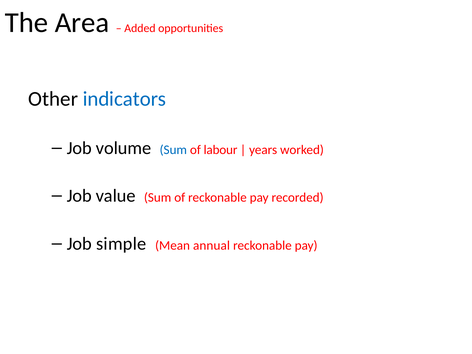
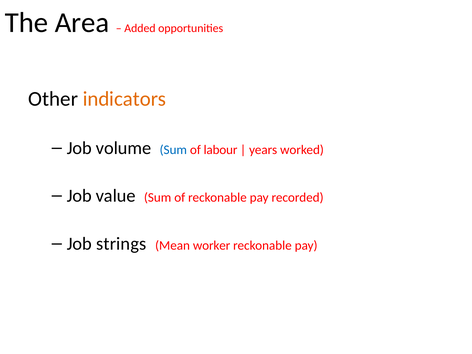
indicators colour: blue -> orange (124, 99)
simple: simple -> strings (121, 244)
annual: annual -> worker (212, 245)
